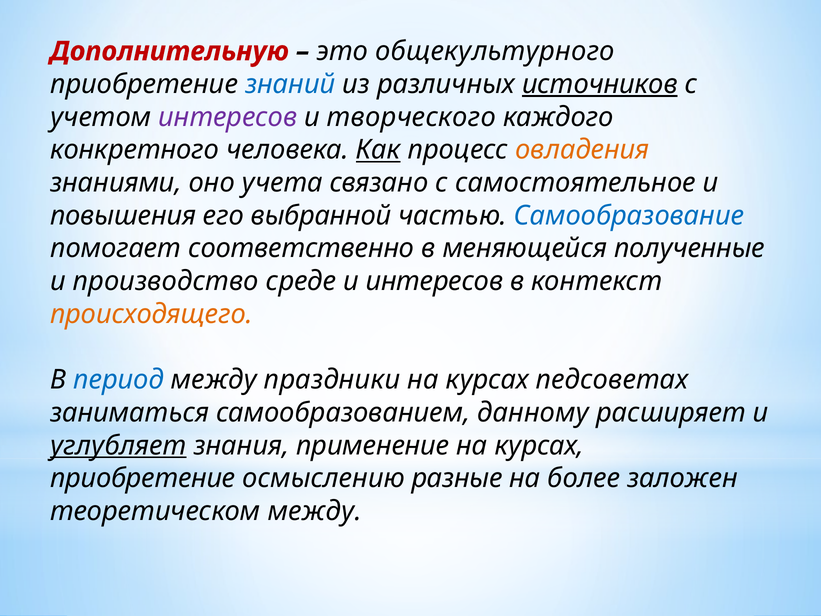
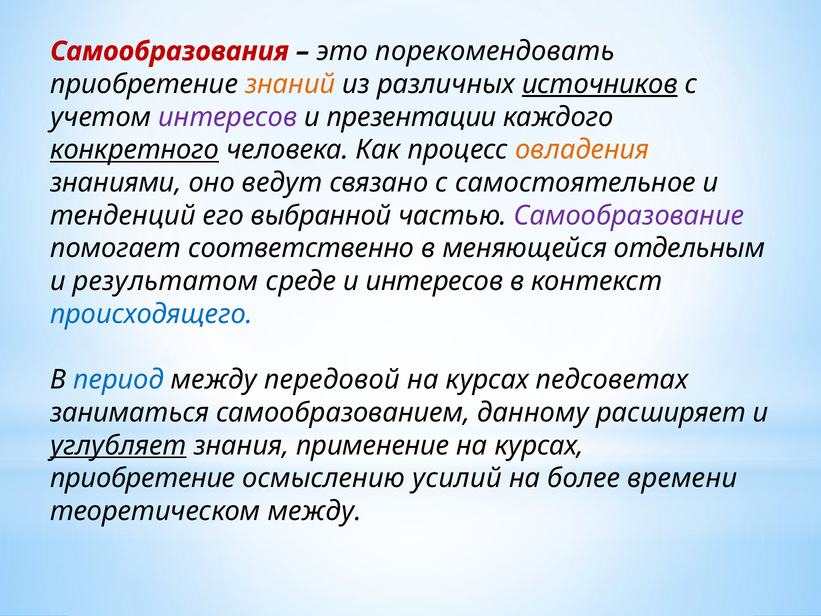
Дополнительную: Дополнительную -> Самообразования (169, 51)
общекультурного: общекультурного -> порекомендовать (495, 51)
знаний colour: blue -> orange (290, 84)
творческого: творческого -> презентации (412, 117)
конкретного underline: none -> present (135, 150)
Как underline: present -> none (378, 150)
учета: учета -> ведут (282, 183)
повышения: повышения -> тенденций (123, 215)
Самообразование colour: blue -> purple (629, 215)
полученные: полученные -> отдельным (690, 248)
производство: производство -> результатом (166, 281)
происходящего colour: orange -> blue (152, 314)
праздники: праздники -> передовой (332, 380)
разные: разные -> усилий (457, 478)
заложен: заложен -> времени (682, 478)
